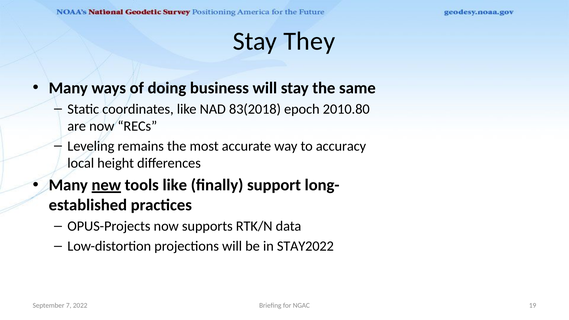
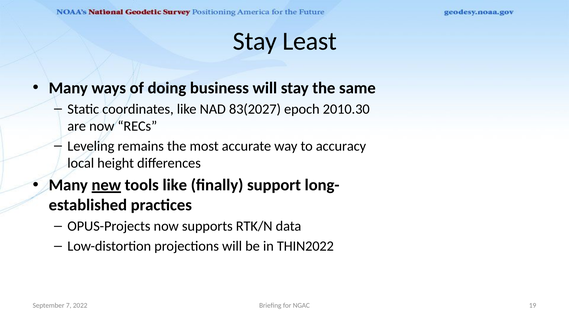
They: They -> Least (310, 41)
83(2018: 83(2018 -> 83(2027 (255, 109)
2010.80: 2010.80 -> 2010.30 (346, 109)
STAY2022: STAY2022 -> THIN2022 (305, 246)
